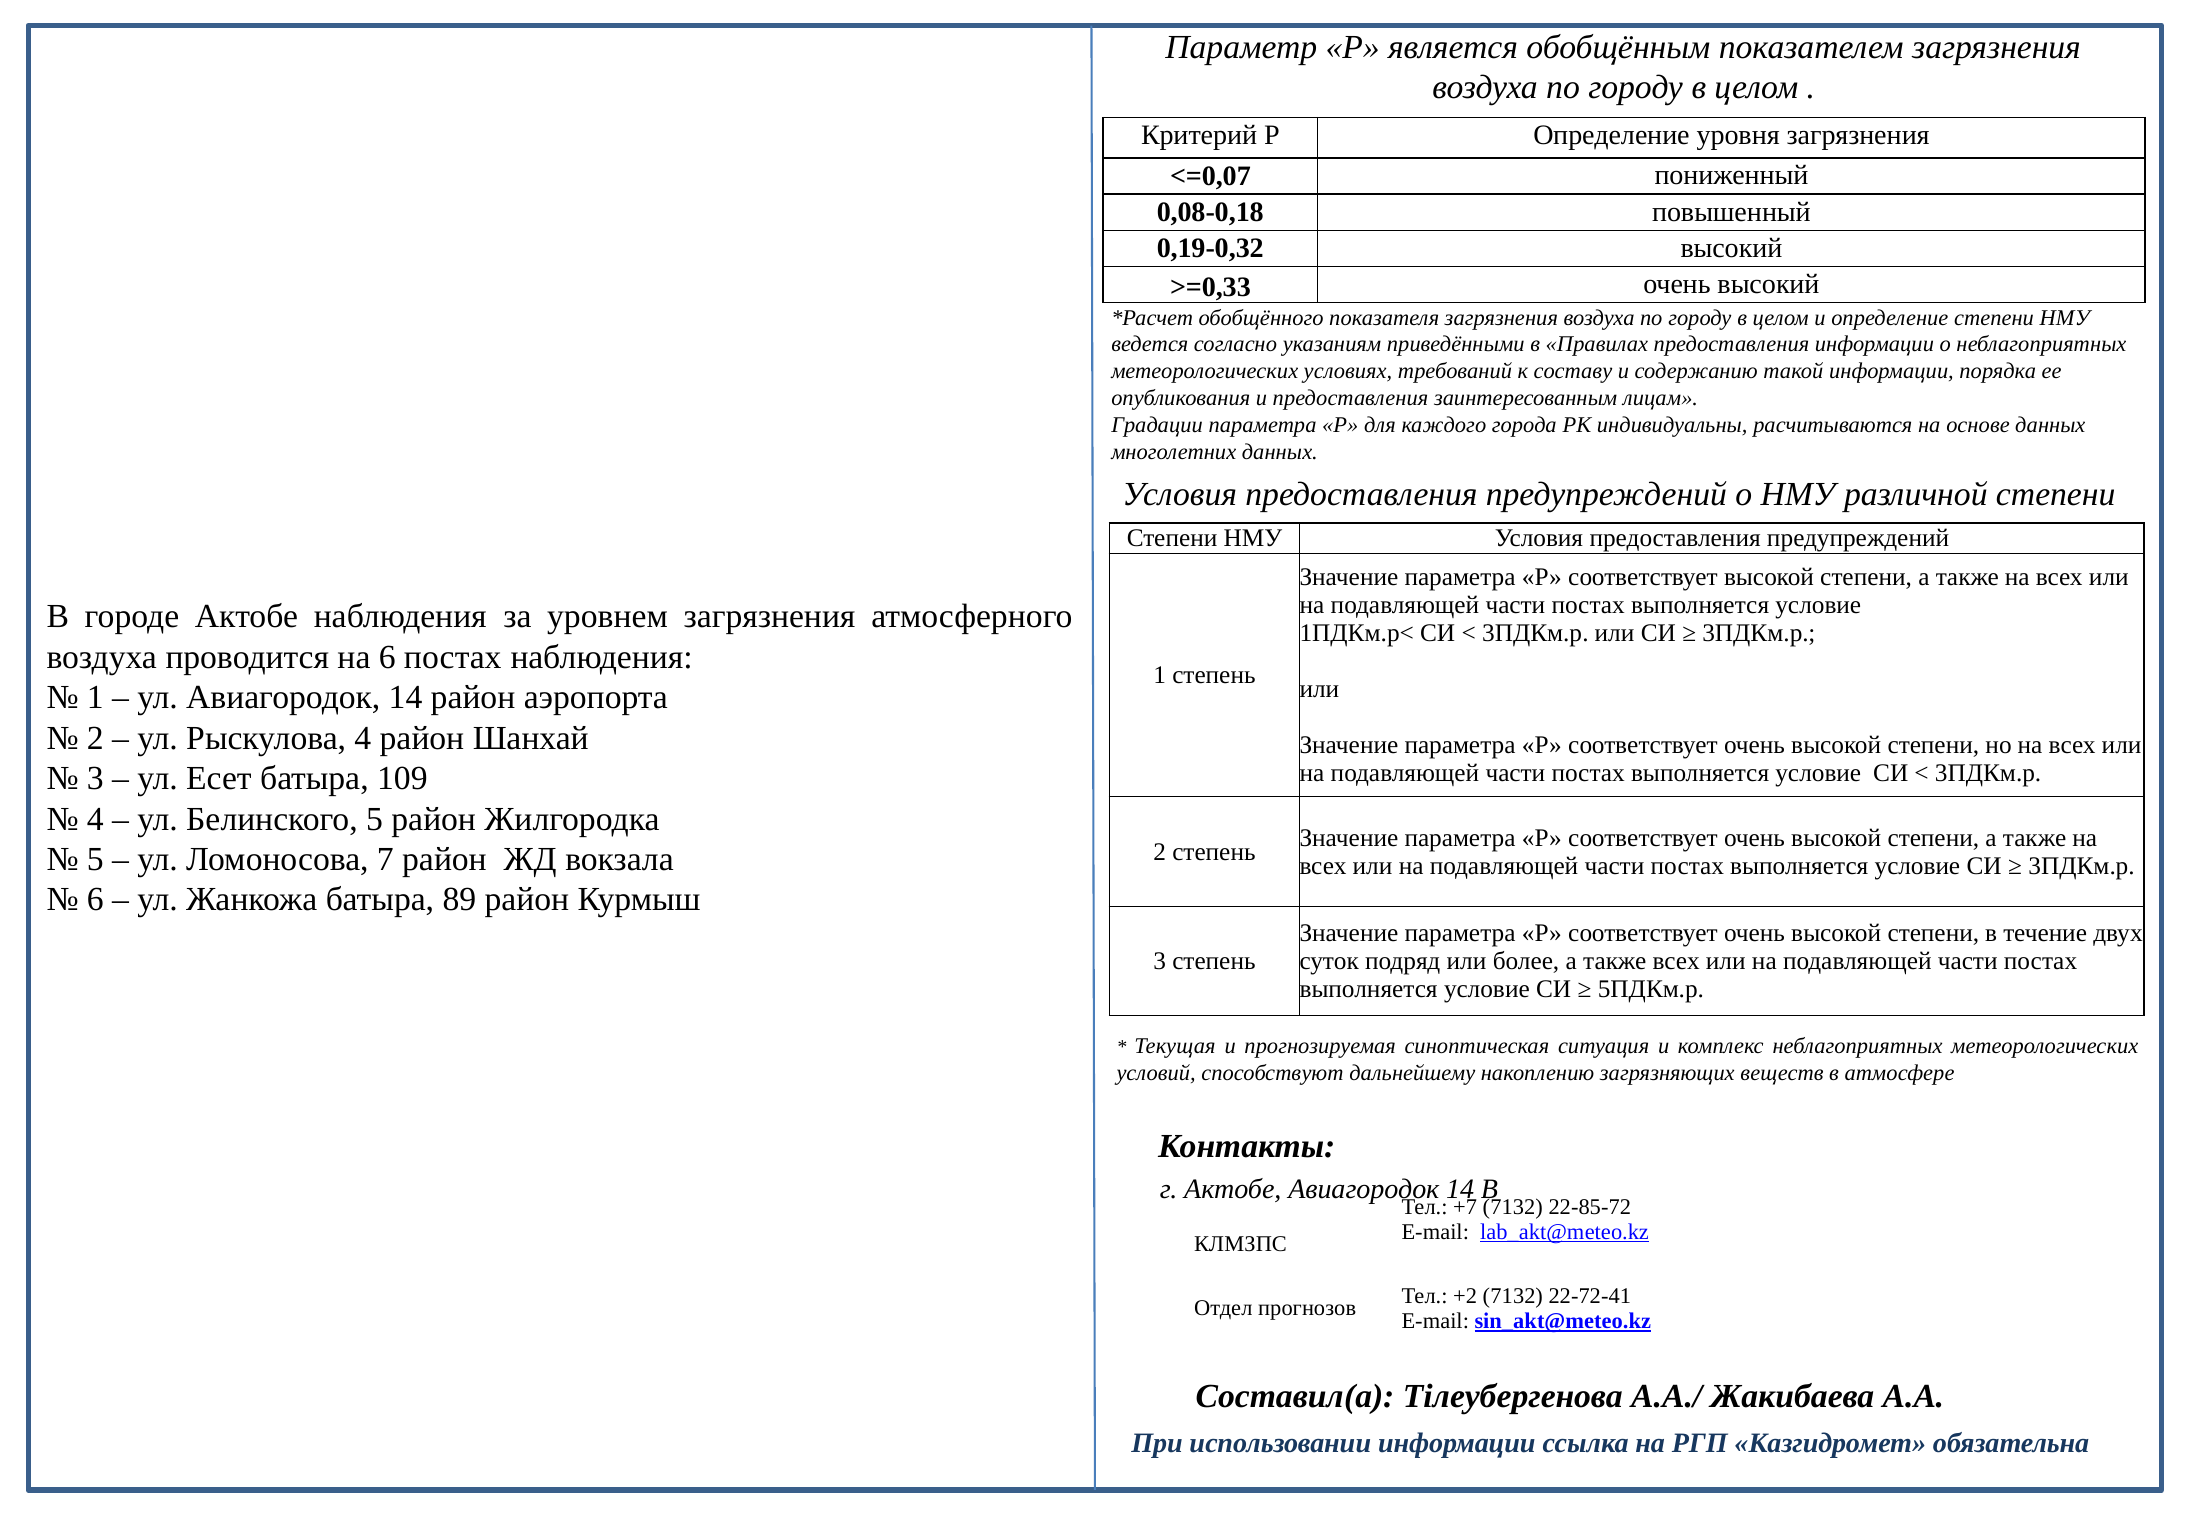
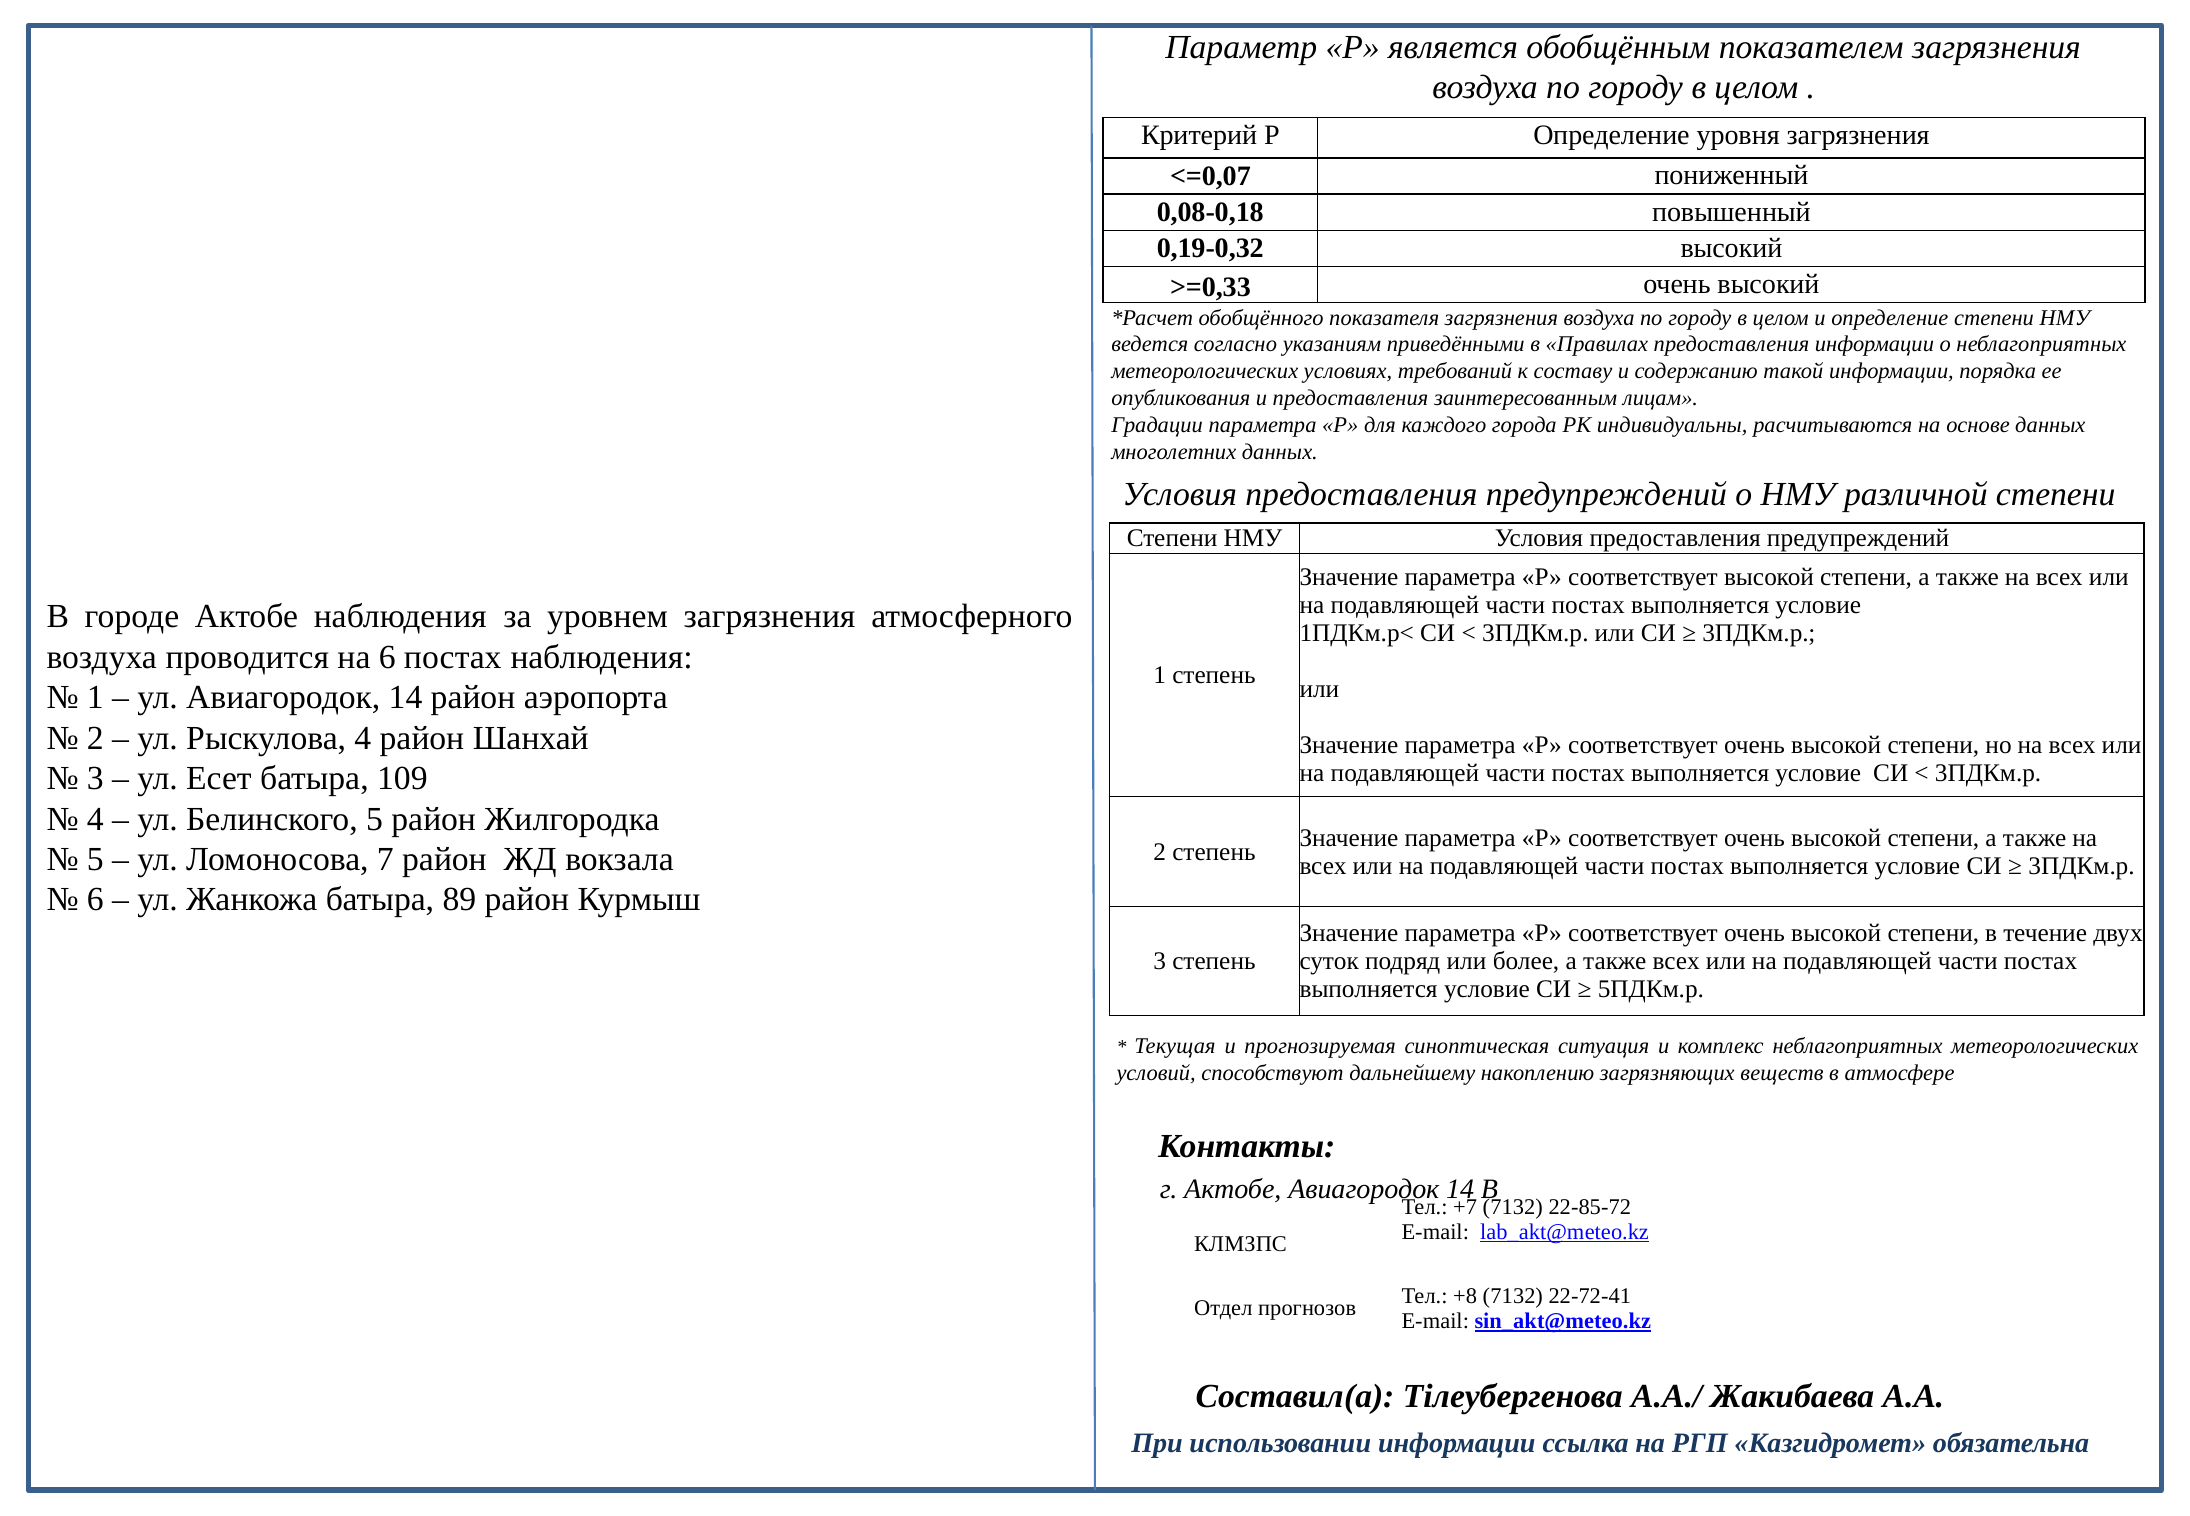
+2: +2 -> +8 (1465, 1296)
